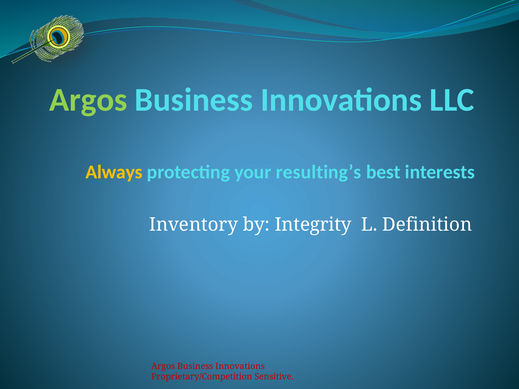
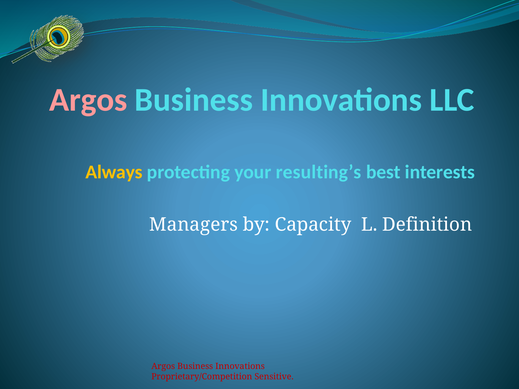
Argos colour: light green -> pink (88, 100)
Inventory: Inventory -> Managers (194, 225)
Integrity: Integrity -> Capacity (313, 225)
